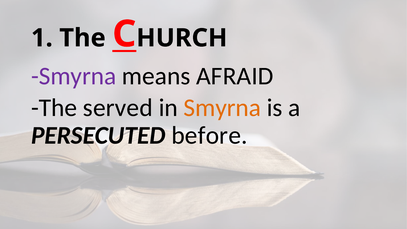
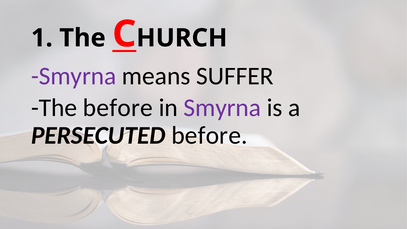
AFRAID: AFRAID -> SUFFER (235, 76)
The served: served -> before (118, 108)
Smyrna colour: orange -> purple (222, 108)
